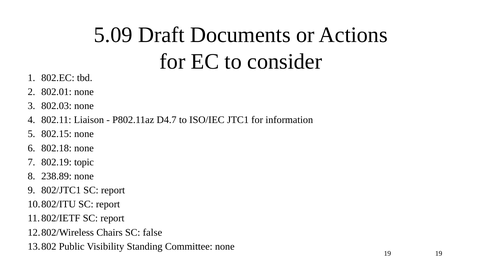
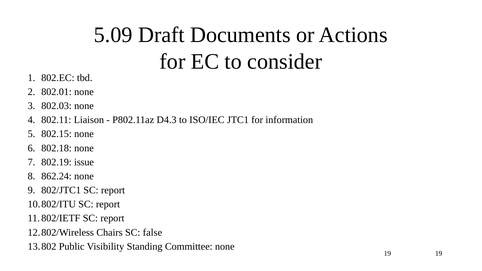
D4.7: D4.7 -> D4.3 (167, 120)
topic: topic -> issue (84, 162)
238.89: 238.89 -> 862.24 (56, 176)
